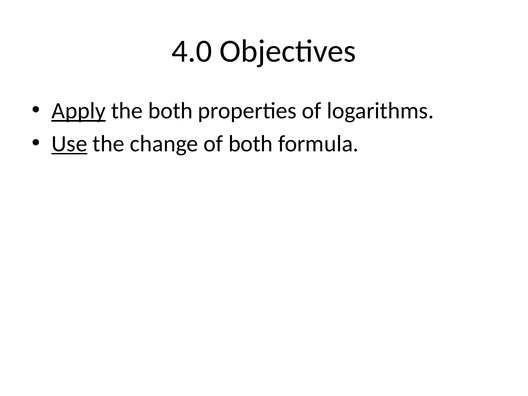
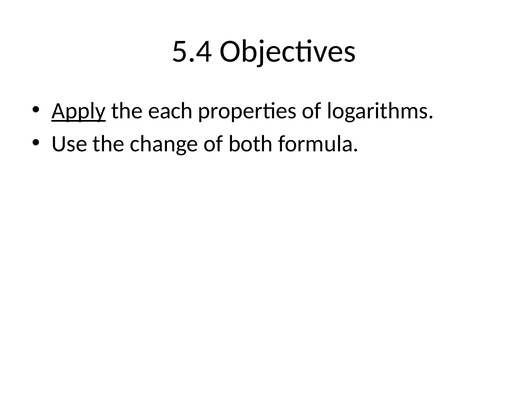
4.0: 4.0 -> 5.4 (192, 51)
the both: both -> each (171, 111)
Use underline: present -> none (69, 144)
